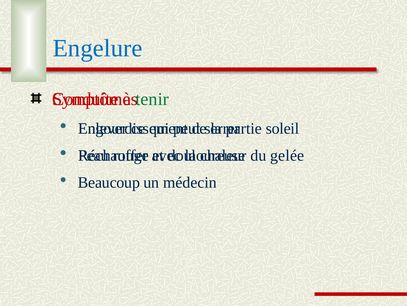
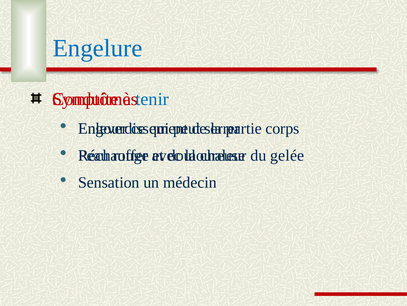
tenir colour: green -> blue (152, 99)
soleil: soleil -> corps (282, 128)
Beaucoup: Beaucoup -> Sensation (109, 182)
